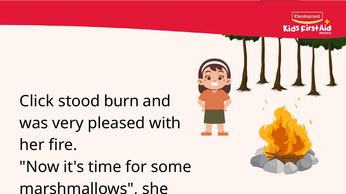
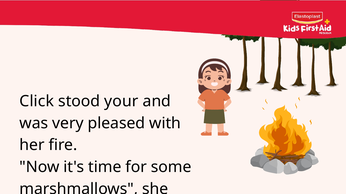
burn: burn -> your (121, 102)
